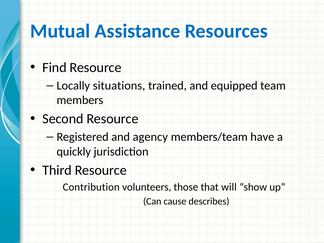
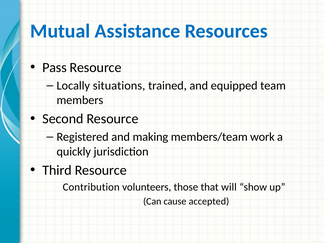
Find: Find -> Pass (55, 68)
agency: agency -> making (150, 137)
have: have -> work (262, 137)
describes: describes -> accepted (209, 201)
